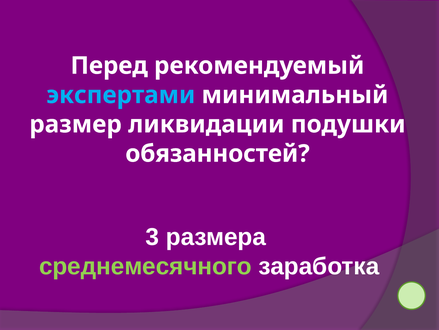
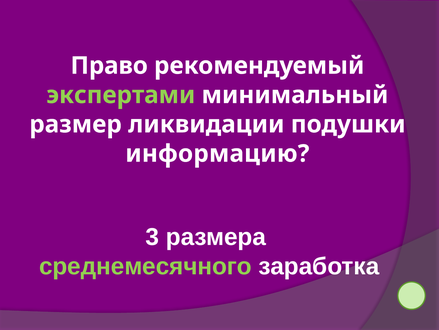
Перед: Перед -> Право (109, 66)
экспертами colour: light blue -> light green (121, 95)
обязанностей: обязанностей -> информацию (217, 153)
